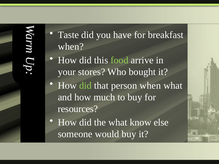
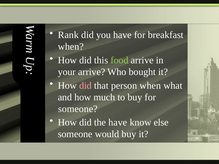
Taste: Taste -> Rank (68, 35)
your stores: stores -> arrive (92, 72)
did colour: light green -> pink (85, 86)
resources: resources -> someone (78, 109)
the what: what -> have (118, 123)
